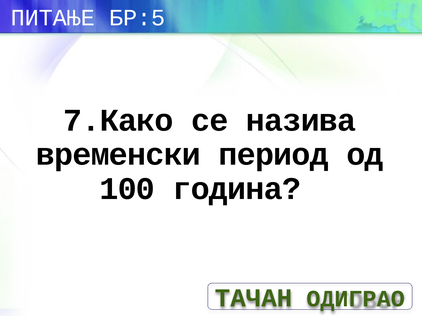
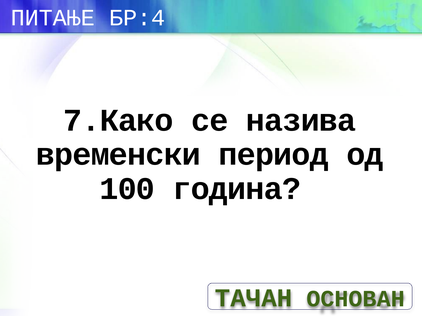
БР:5: БР:5 -> БР:4 (137, 18)
ОДИГРАО: ОДИГРАО -> ОСНОВАН (356, 299)
